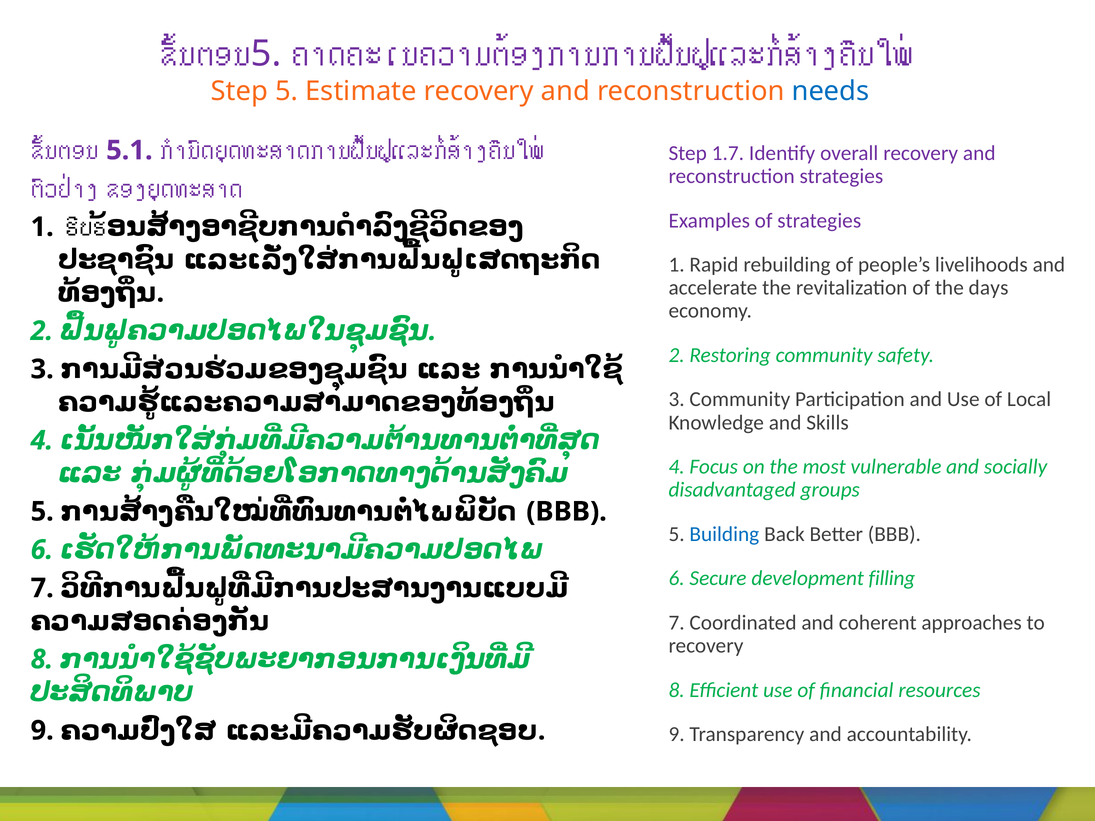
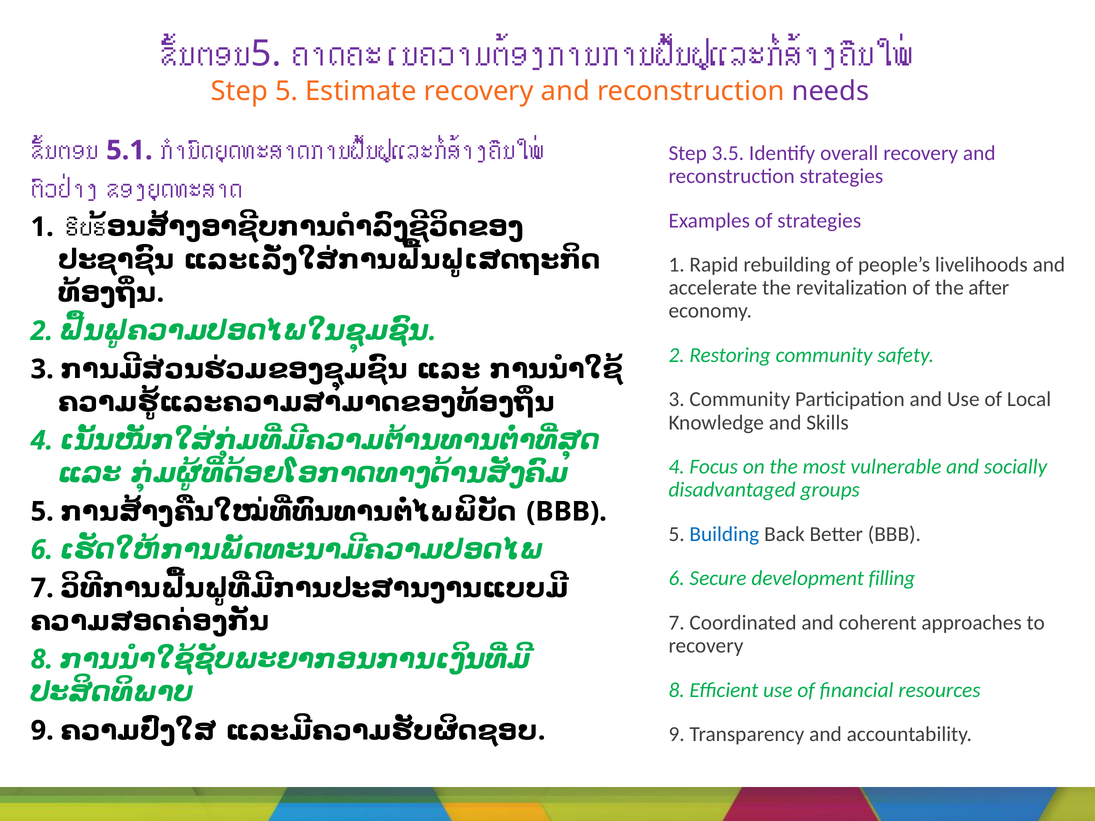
needs colour: blue -> purple (830, 91)
1.7: 1.7 -> 3.5 (728, 153)
days: days -> after (989, 288)
